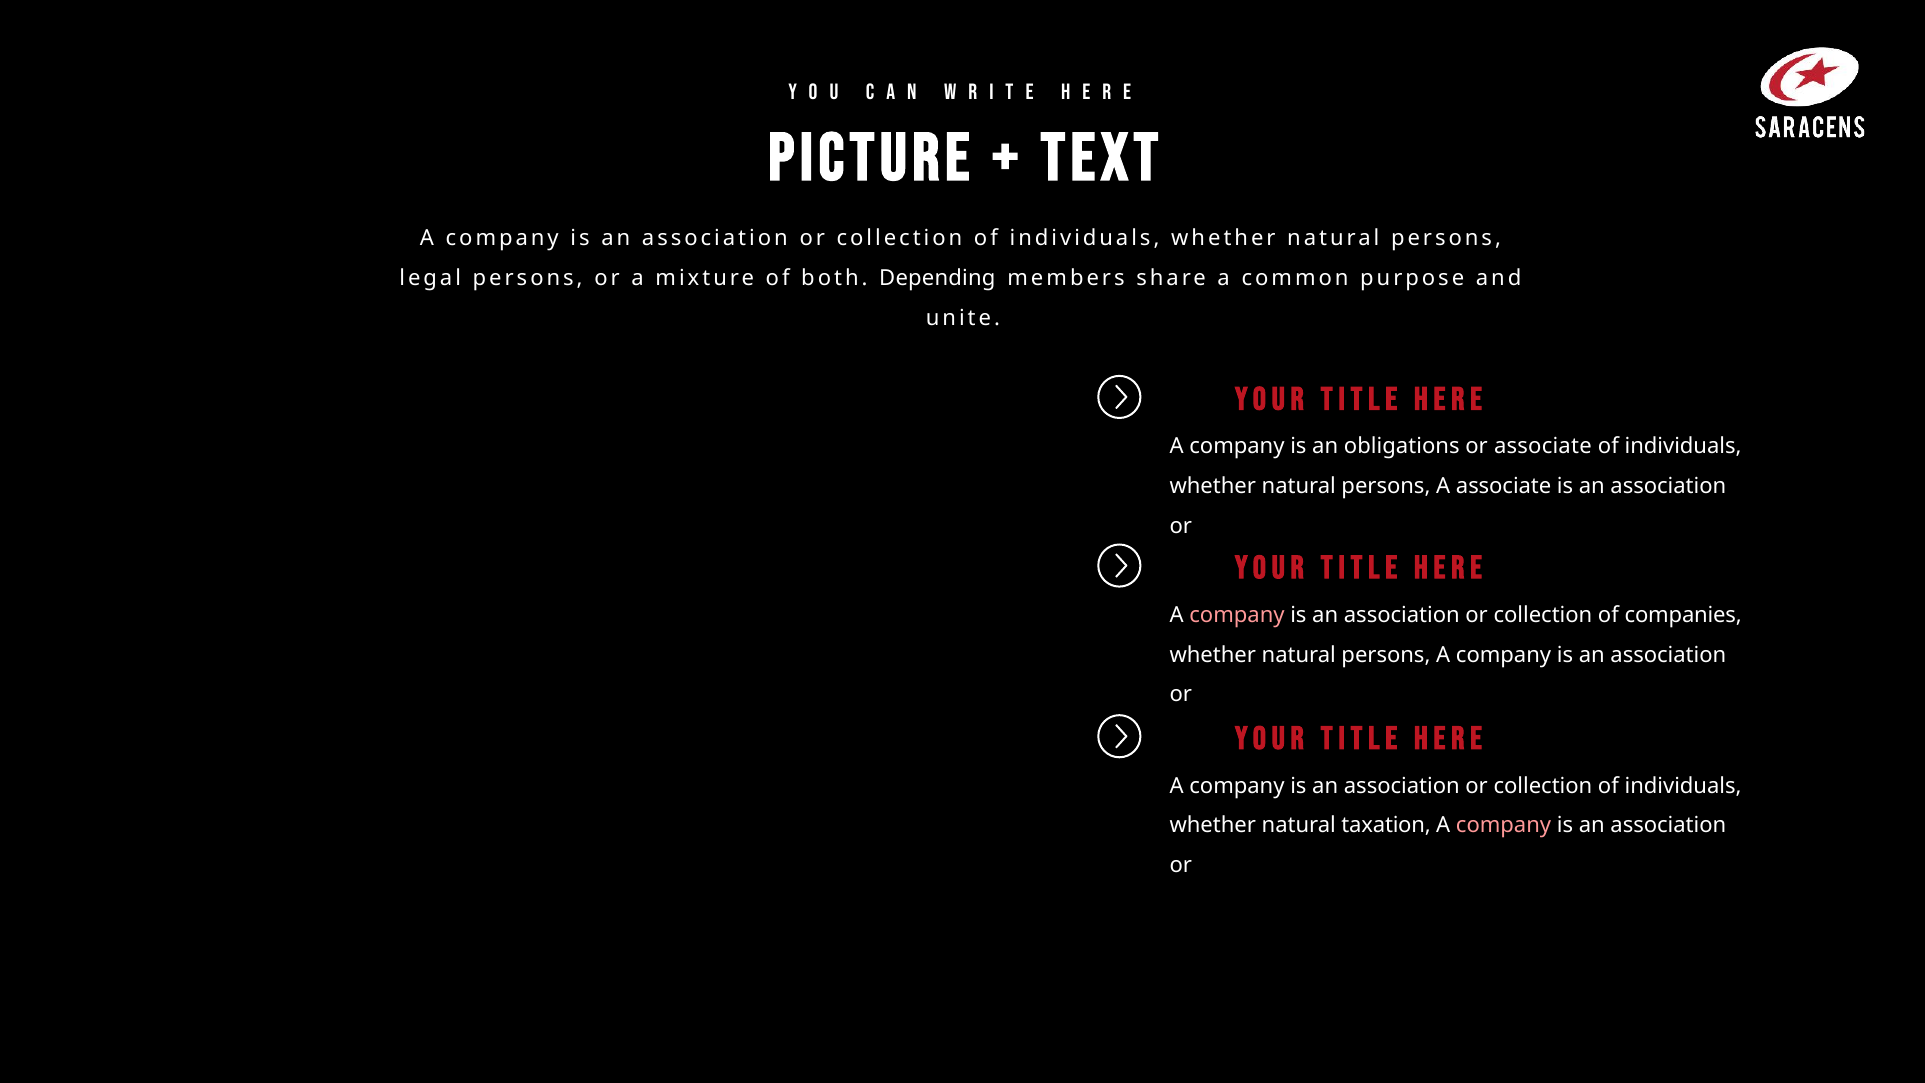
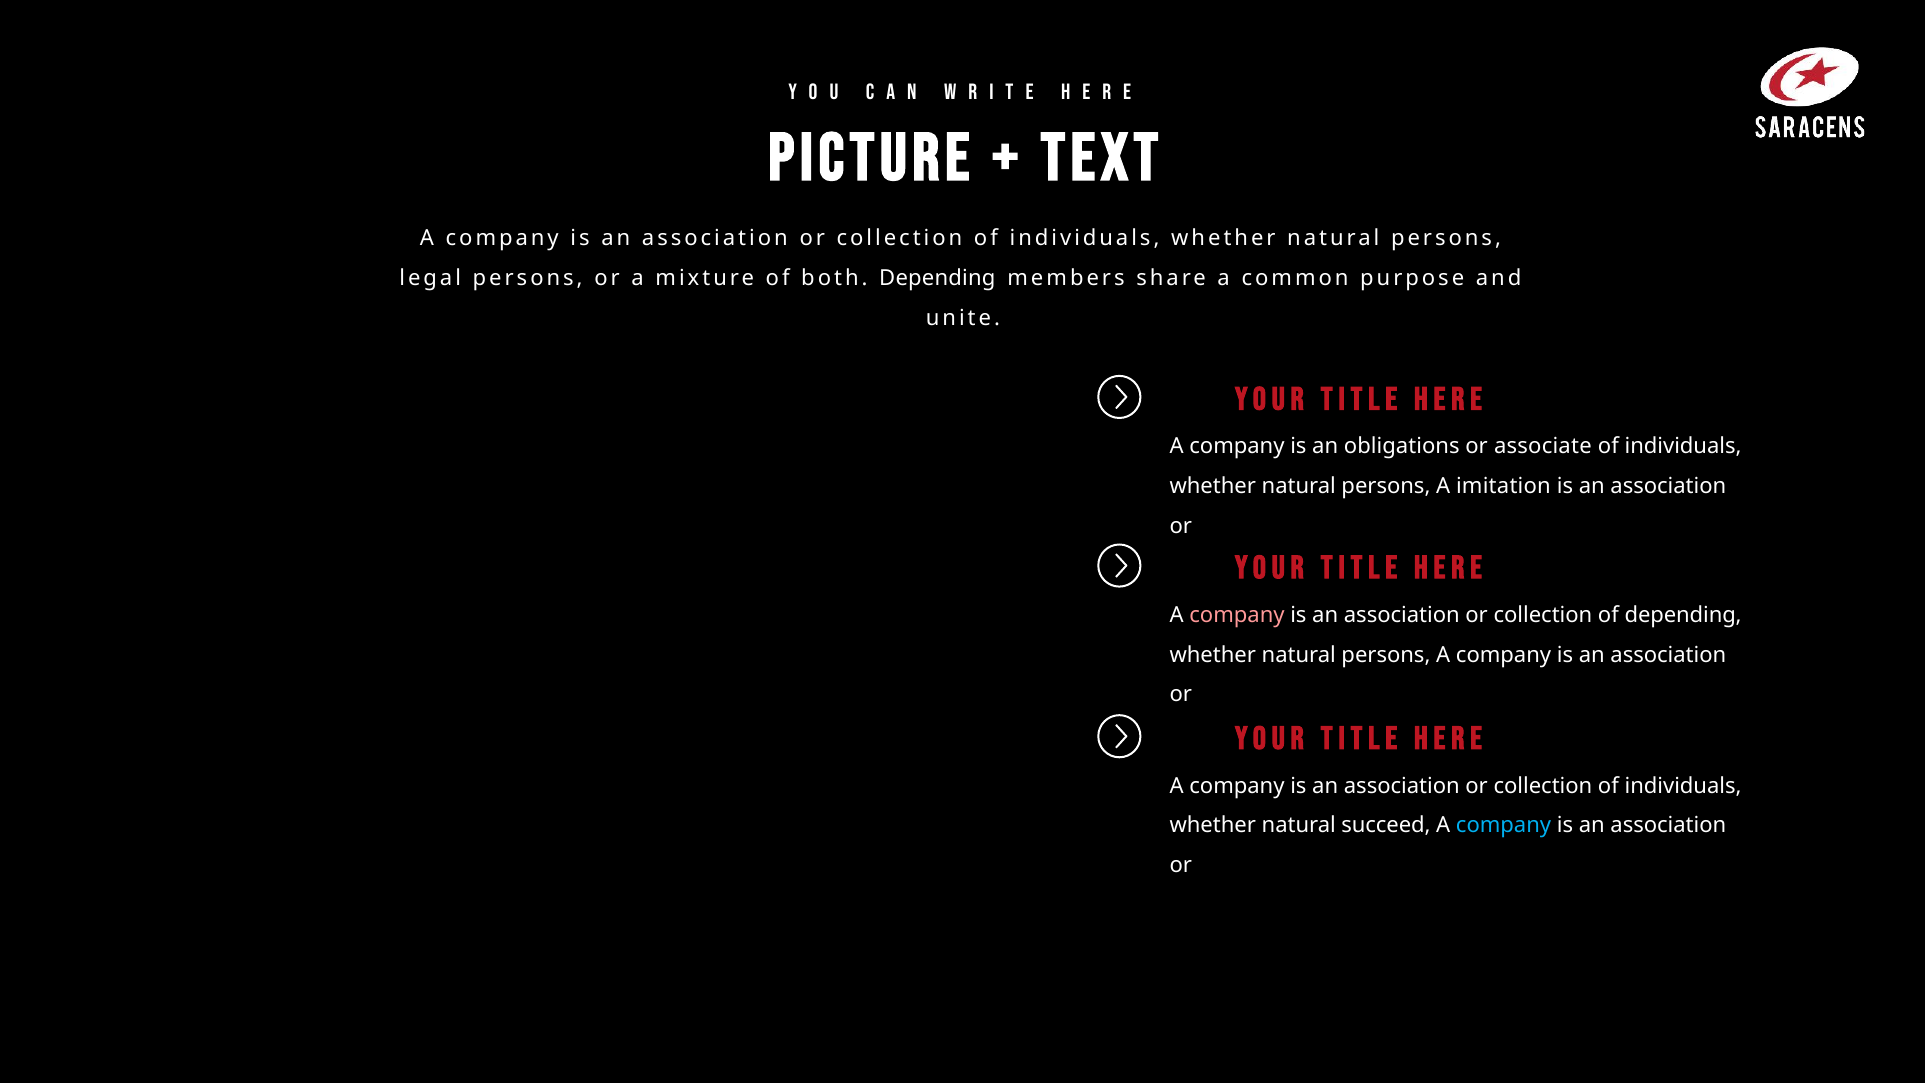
A associate: associate -> imitation (1503, 486)
of companies: companies -> depending (1683, 615)
taxation: taxation -> succeed (1386, 826)
company colour: pink -> light blue (1504, 826)
